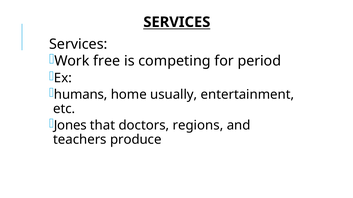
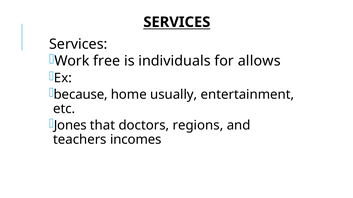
competing: competing -> individuals (175, 61)
period: period -> allows (259, 61)
humans: humans -> because (81, 95)
produce: produce -> incomes (136, 140)
